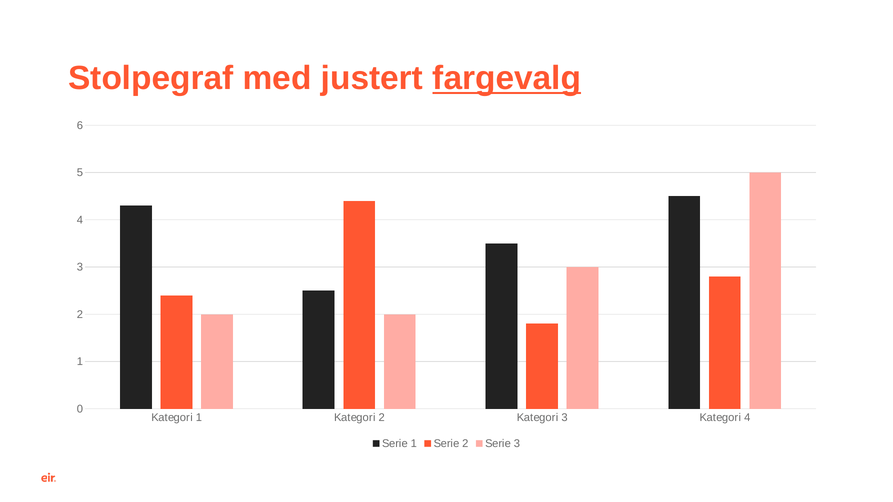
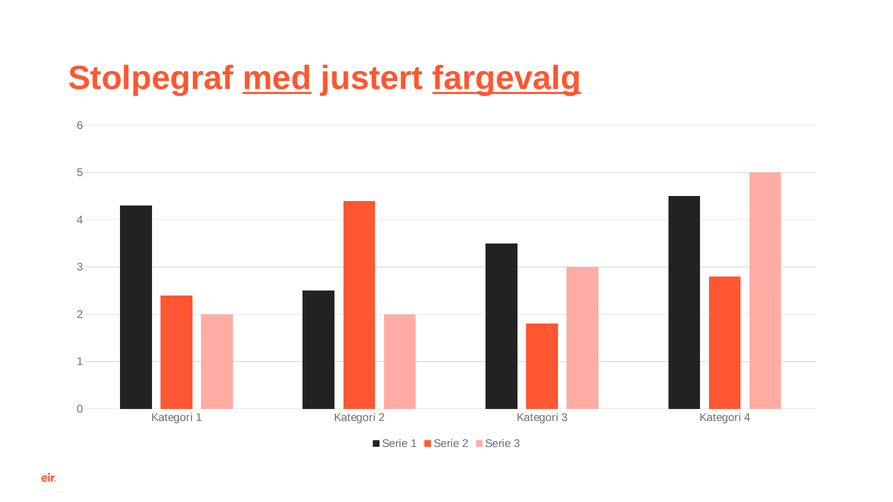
med underline: none -> present (277, 78)
